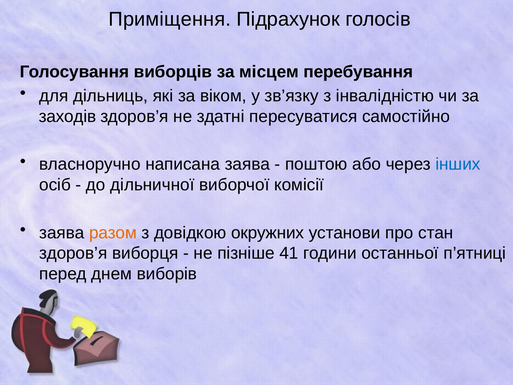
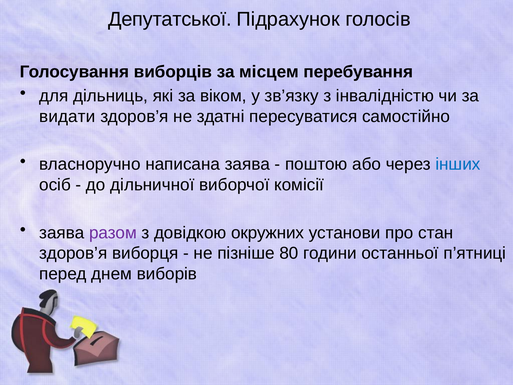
Приміщення: Приміщення -> Депутатської (170, 19)
заходів: заходів -> видати (67, 116)
разом colour: orange -> purple (113, 233)
41: 41 -> 80 (289, 253)
